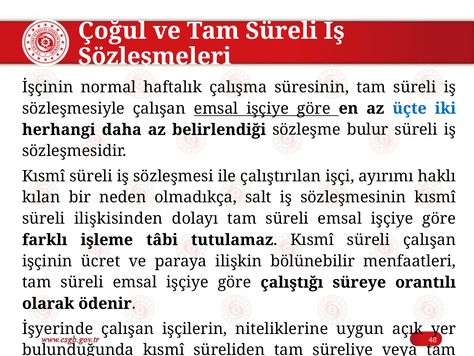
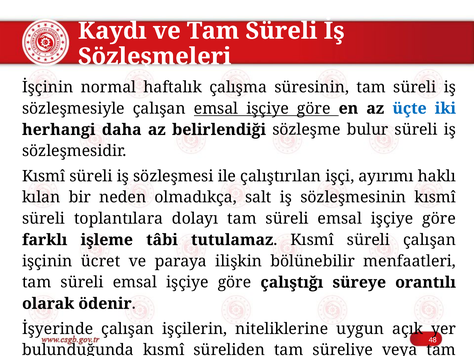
Çoğul: Çoğul -> Kaydı (112, 31)
ilişkisinden: ilişkisinden -> toplantılara (119, 218)
